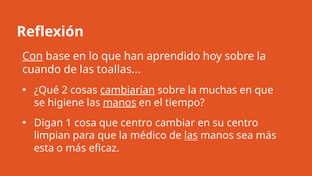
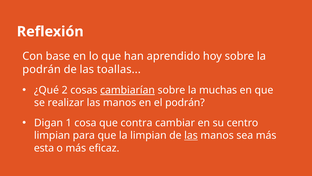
Con underline: present -> none (33, 56)
cuando: cuando -> podrán (42, 69)
higiene: higiene -> realizar (66, 102)
manos underline: present -> none (120, 102)
el tiempo: tiempo -> podrán (185, 102)
que centro: centro -> contra (136, 123)
la médico: médico -> limpian (148, 135)
